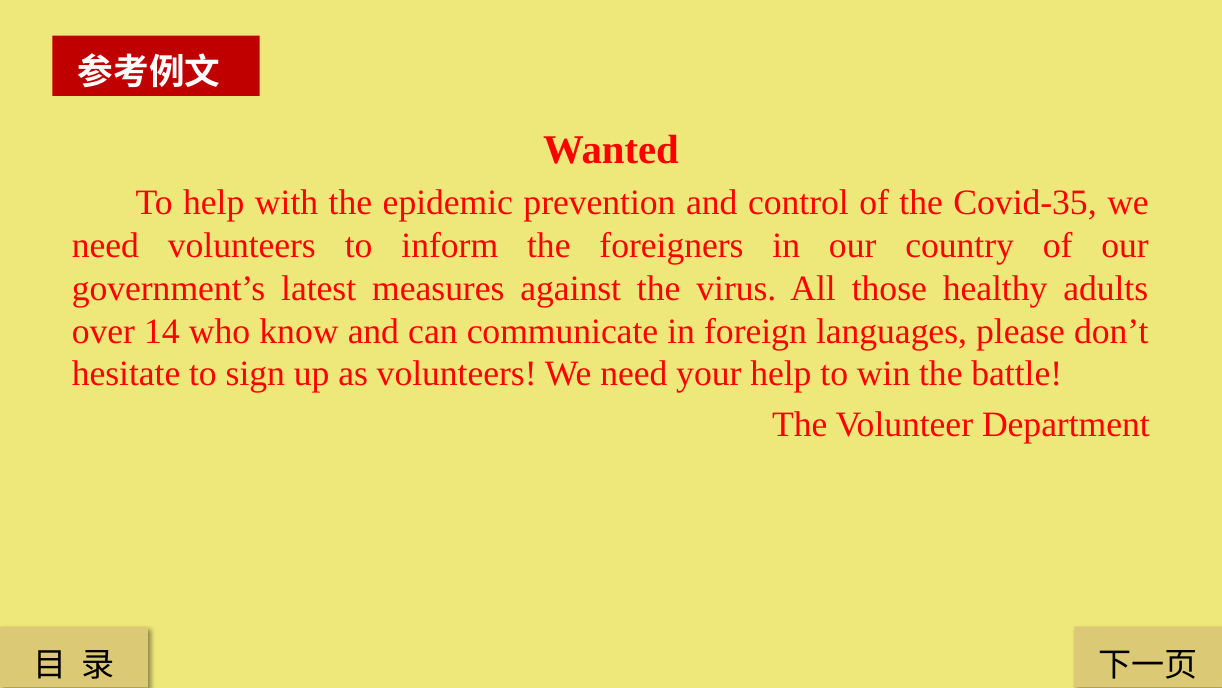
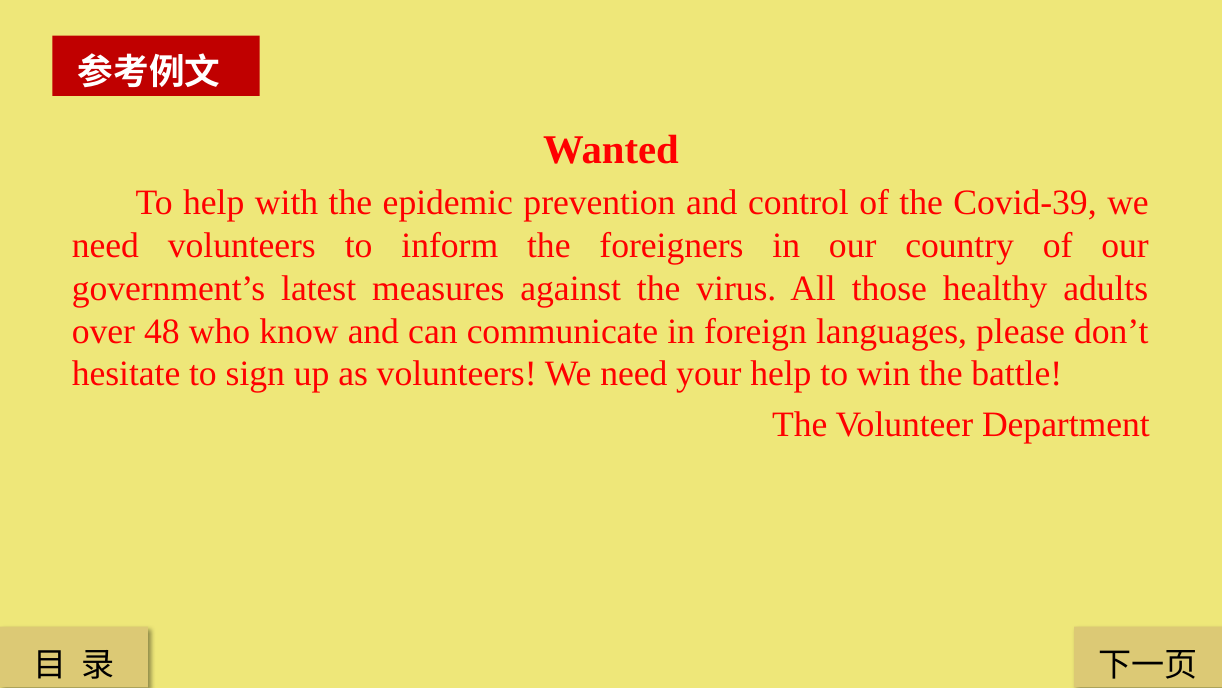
Covid-35: Covid-35 -> Covid-39 (1025, 203)
14: 14 -> 48 (162, 331)
